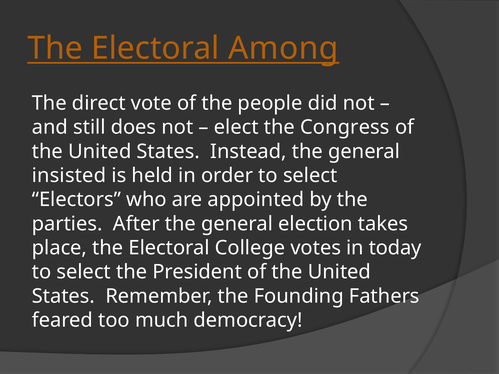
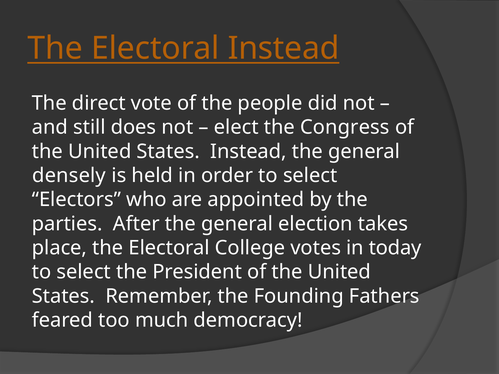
Electoral Among: Among -> Instead (284, 48)
insisted: insisted -> densely (69, 176)
